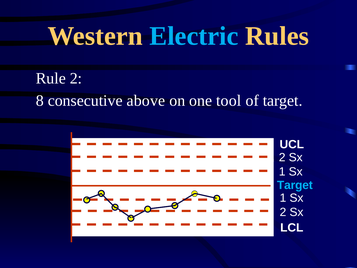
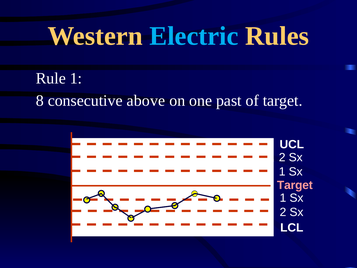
Rule 2: 2 -> 1 (76, 78)
tool: tool -> past (229, 101)
Target colour: light blue -> pink (295, 185)
